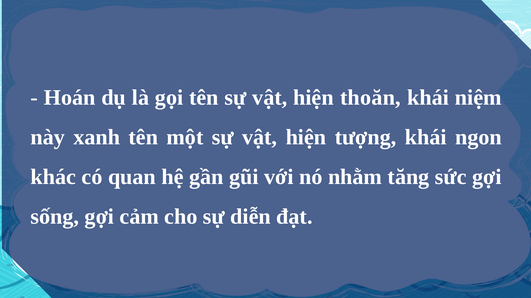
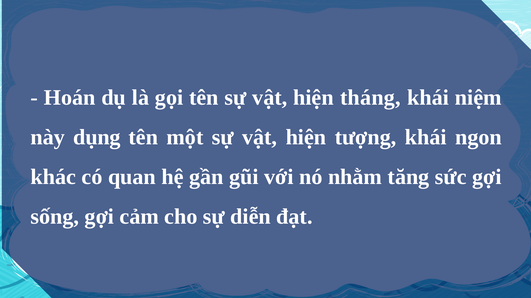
thoăn: thoăn -> tháng (370, 98)
xanh: xanh -> dụng (97, 138)
